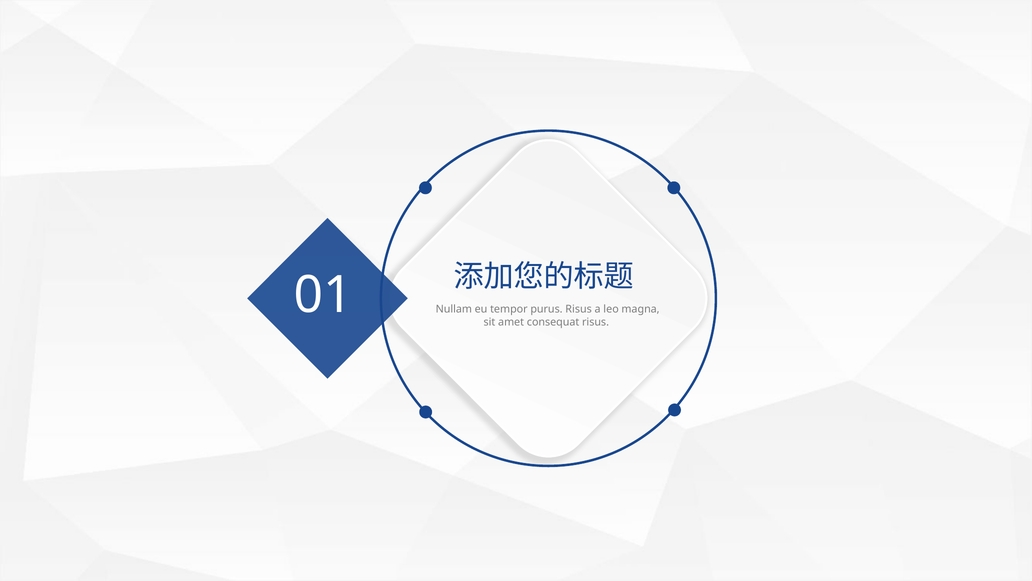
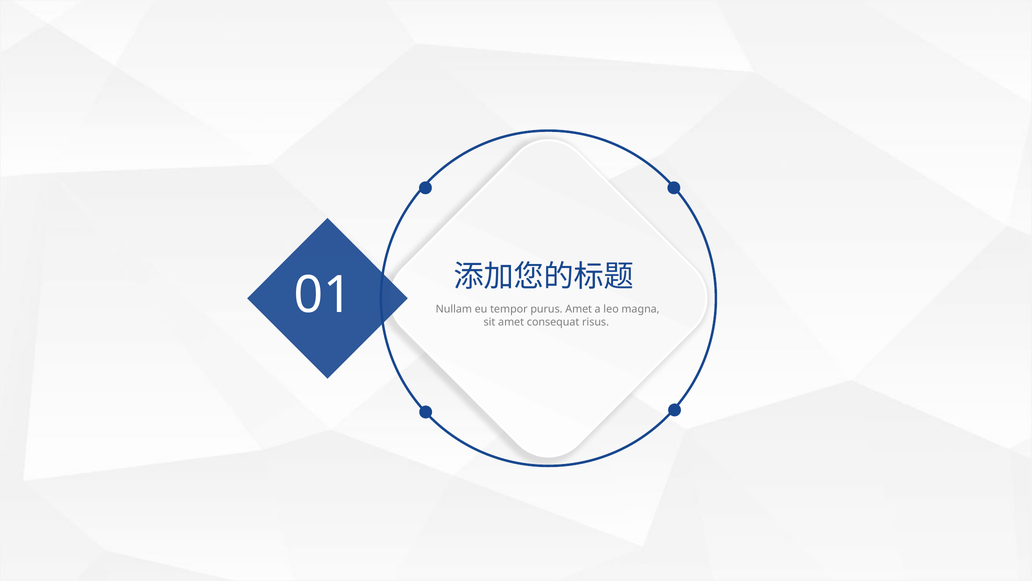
purus Risus: Risus -> Amet (579, 309)
